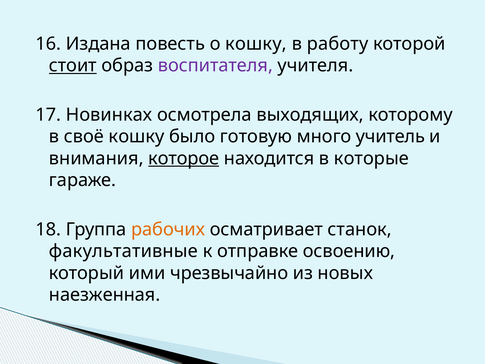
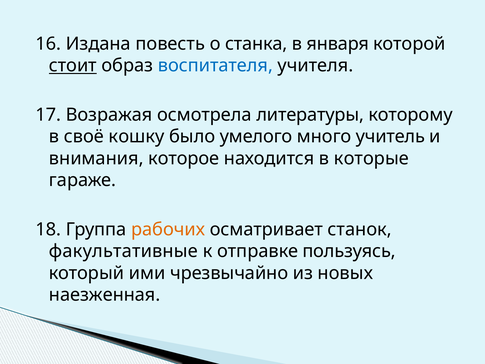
о кошку: кошку -> станка (256, 44)
работу: работу -> января (338, 44)
воспитателя colour: purple -> blue (215, 66)
Новинках: Новинках -> Возражая (109, 115)
выходящих: выходящих -> литературы (310, 115)
готовую: готовую -> умелого (256, 136)
которое underline: present -> none (184, 158)
освоению: освоению -> пользуясь (349, 251)
